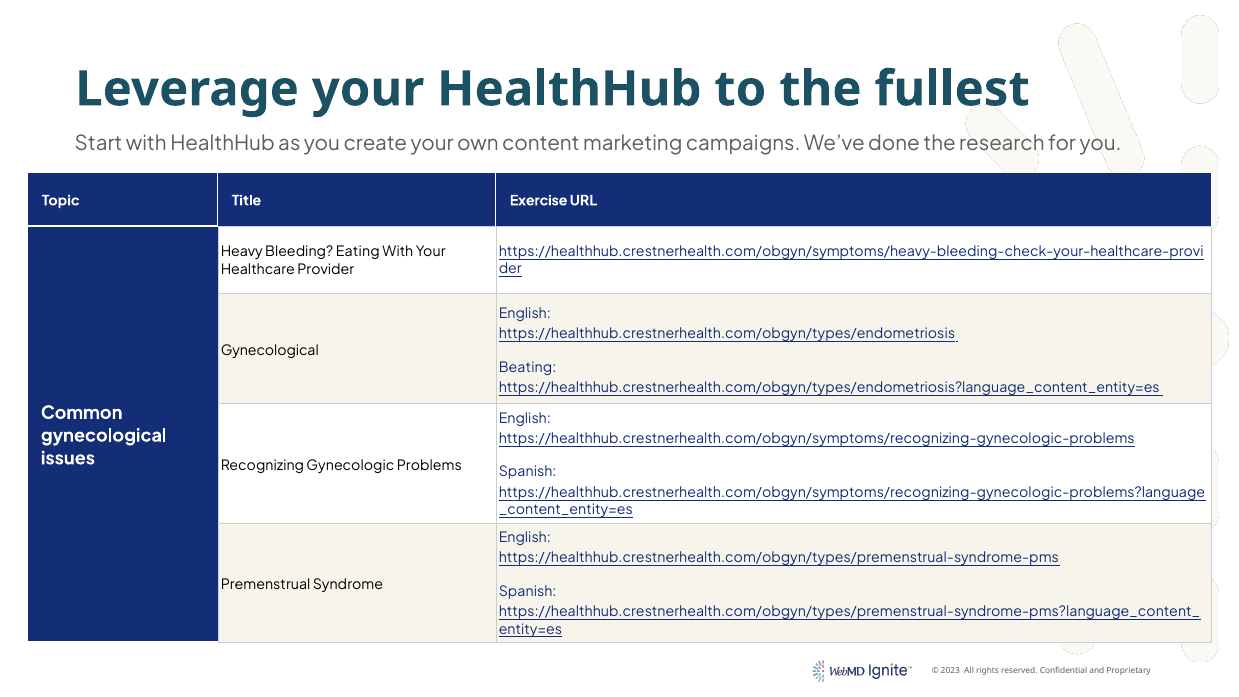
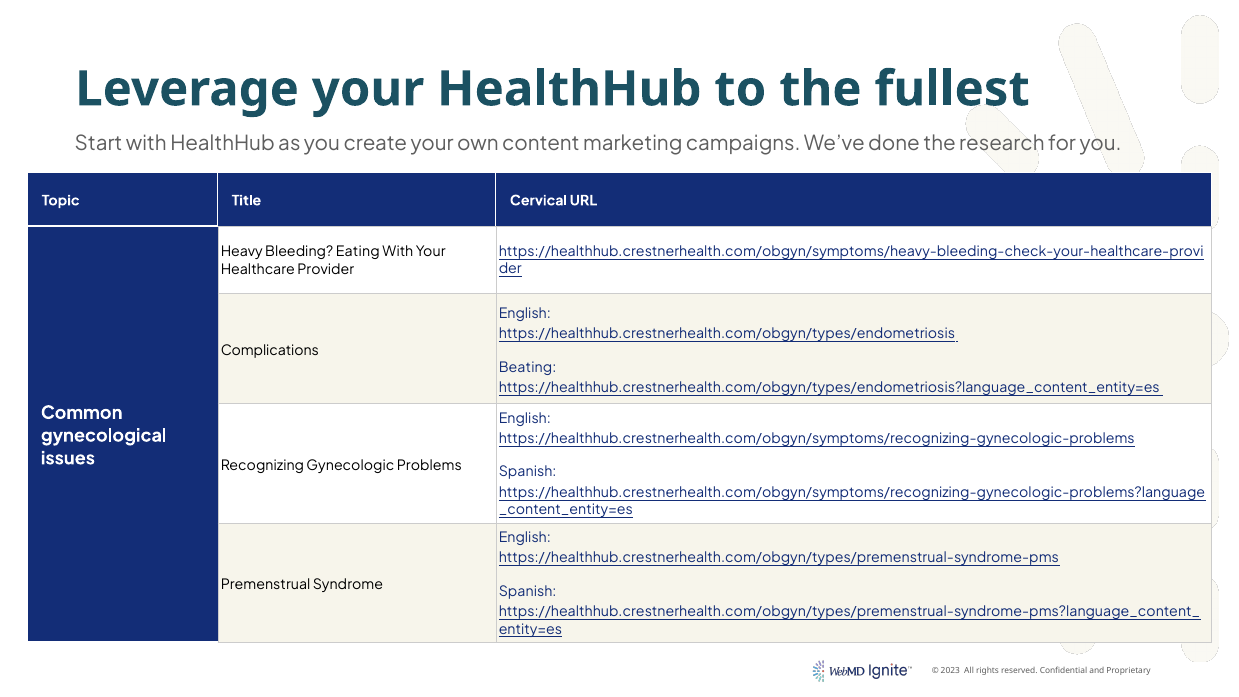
Exercise: Exercise -> Cervical (538, 201)
Gynecological: Gynecological -> Complications (270, 351)
